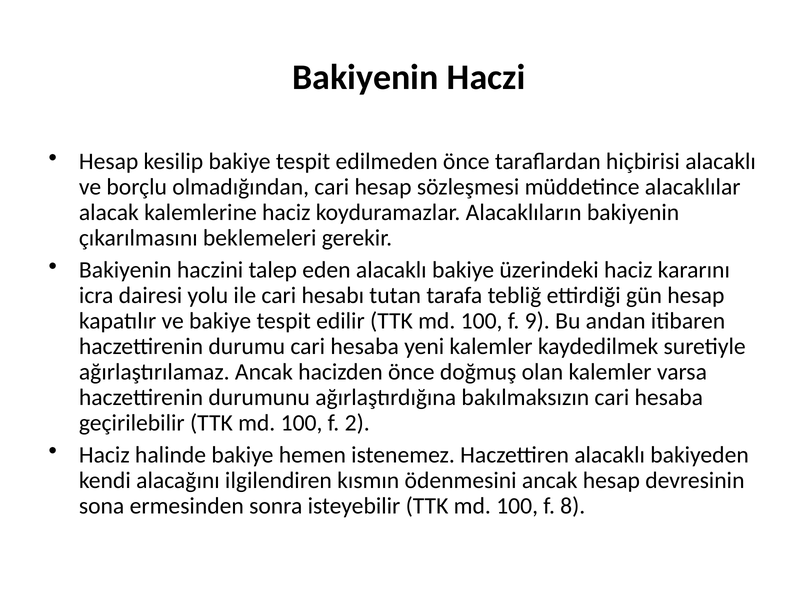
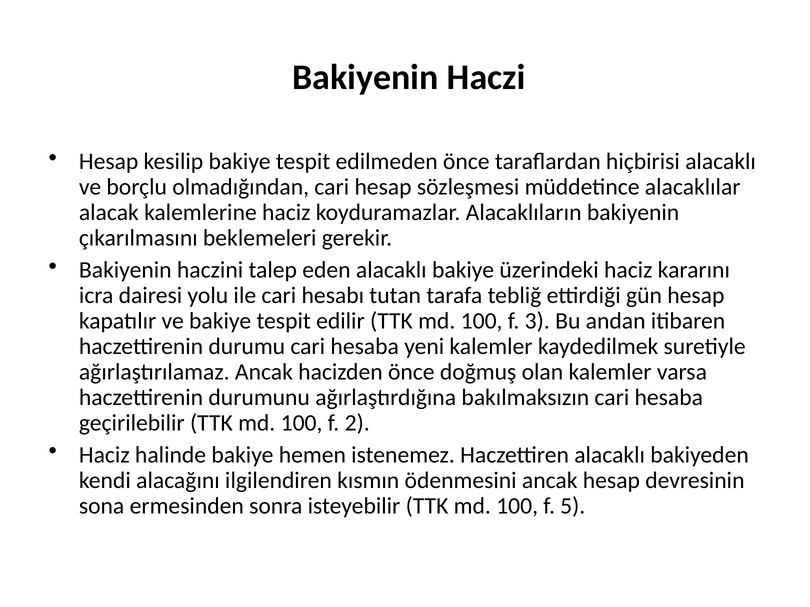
9: 9 -> 3 (537, 321)
8: 8 -> 5 (573, 506)
